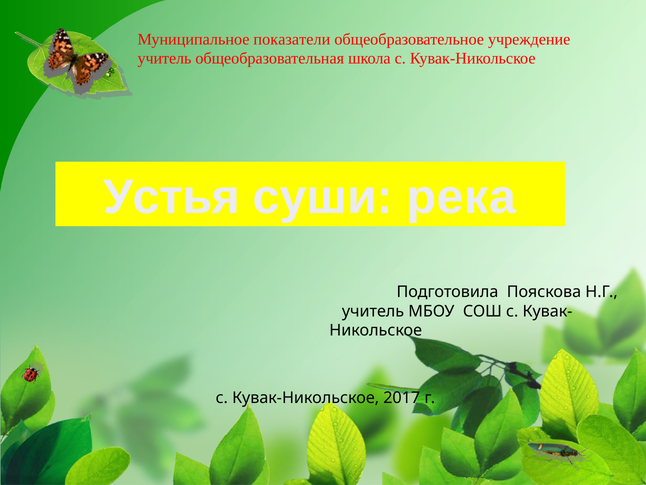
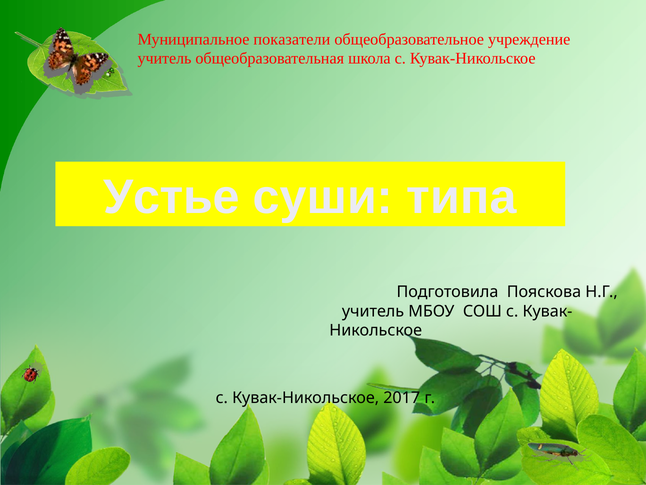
Устья: Устья -> Устье (172, 197)
река: река -> типа (462, 197)
